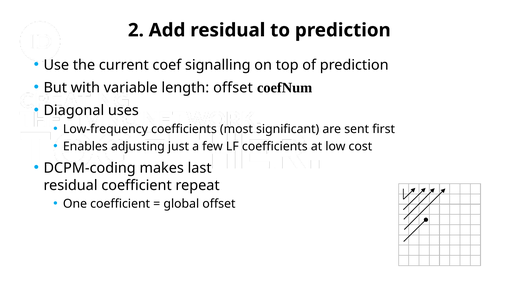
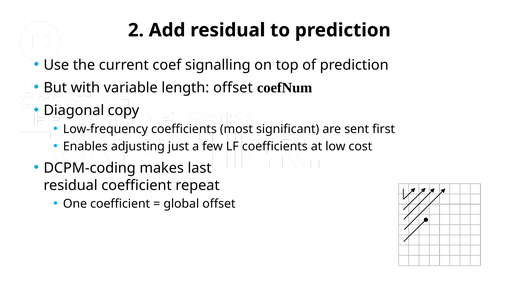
uses: uses -> copy (123, 110)
